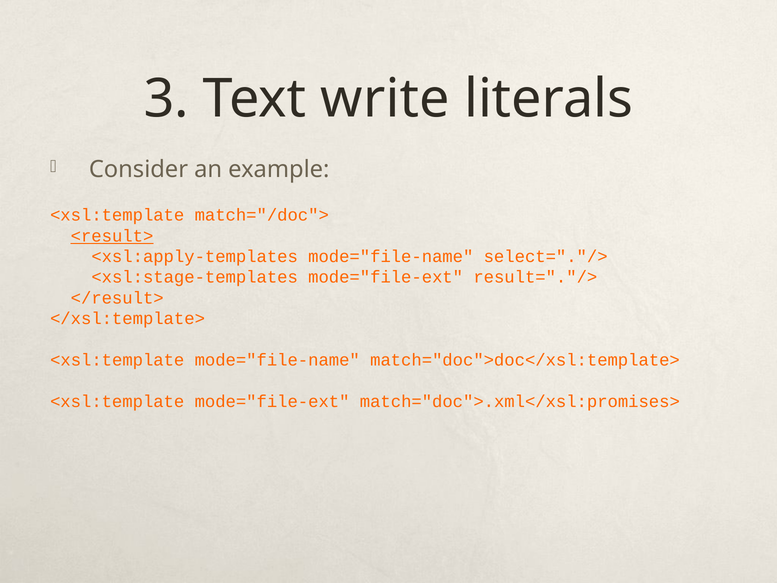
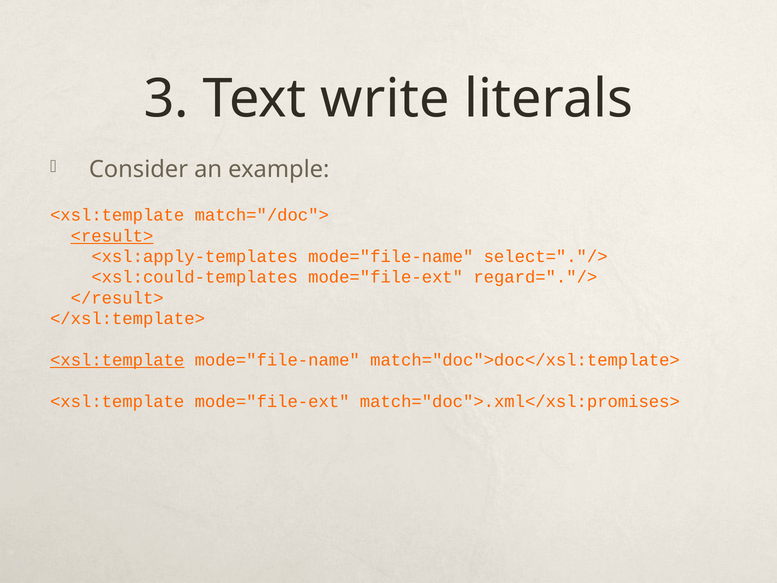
<xsl:stage-templates: <xsl:stage-templates -> <xsl:could-templates (195, 277)
result="."/>: result="."/> -> regard="."/> (535, 277)
<xsl:template underline: none -> present (117, 360)
